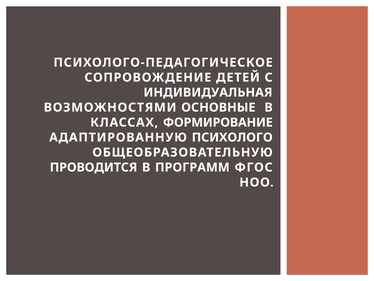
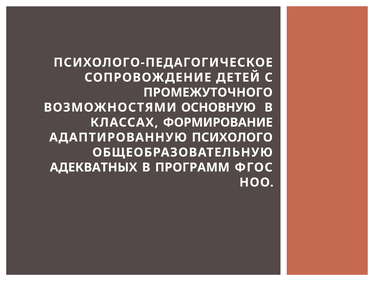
ИНДИВИДУАЛЬНАЯ: ИНДИВИДУАЛЬНАЯ -> ПРОМЕЖУТОЧНОГО (208, 92)
ОСНОВНЫЕ: ОСНОВНЫЕ -> ОСНОВНУЮ (218, 107)
ПРОВОДИТСЯ: ПРОВОДИТСЯ -> АДЕКВАТНЫХ (94, 167)
